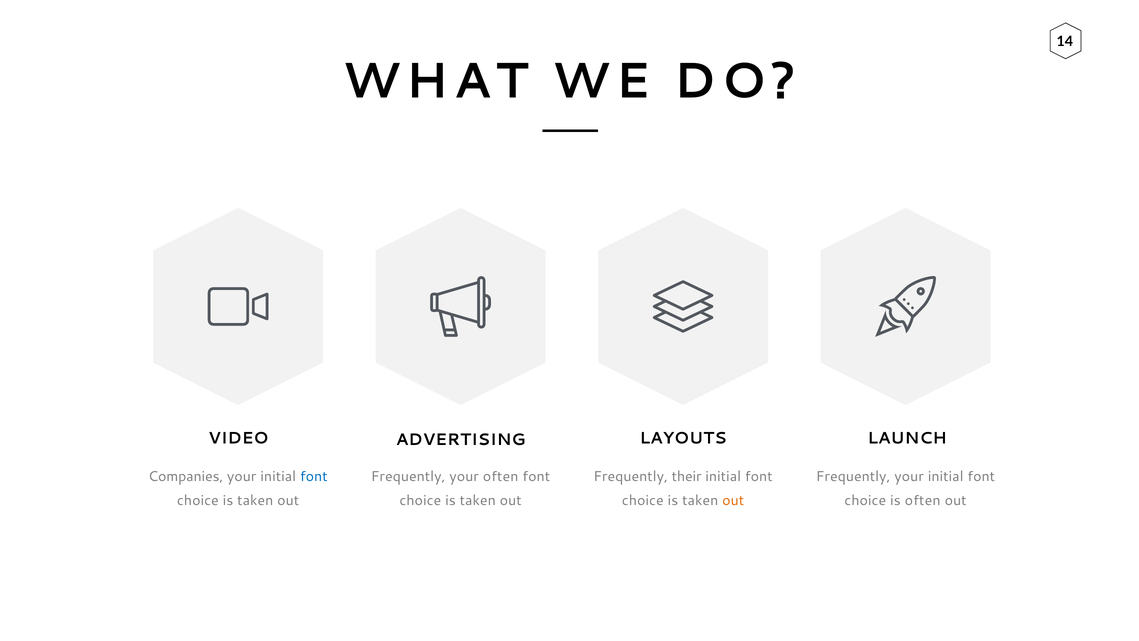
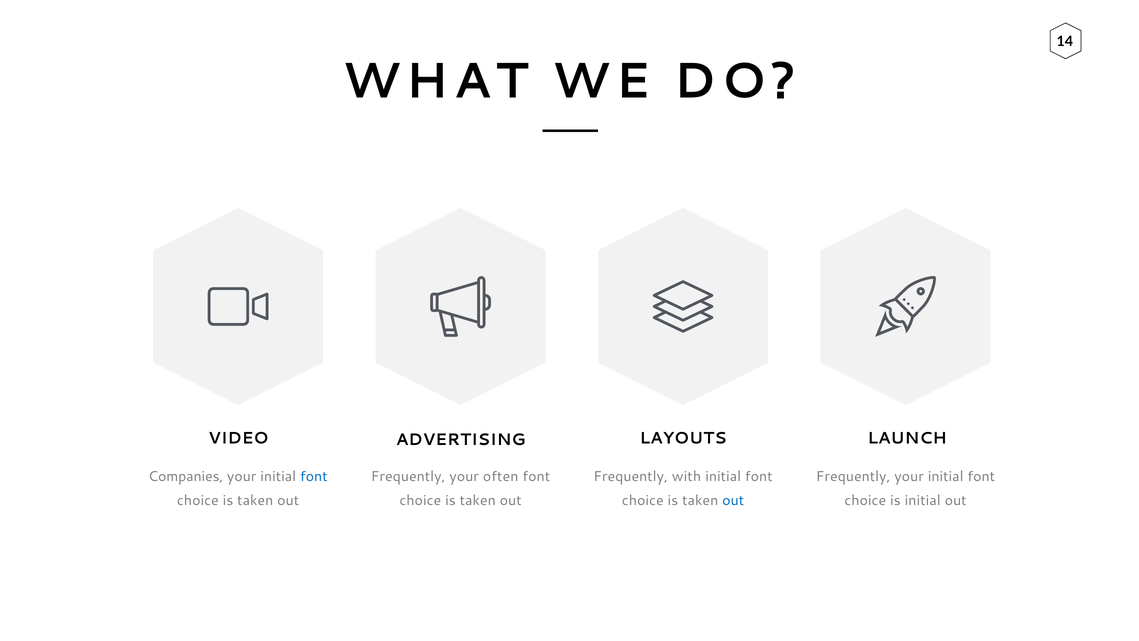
their: their -> with (687, 477)
out colour: orange -> blue (733, 501)
is often: often -> initial (923, 501)
